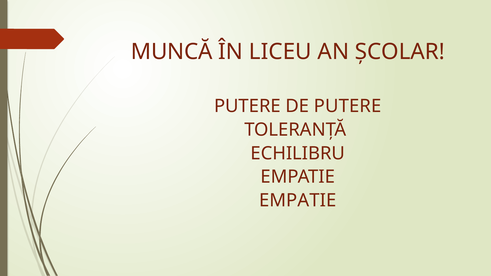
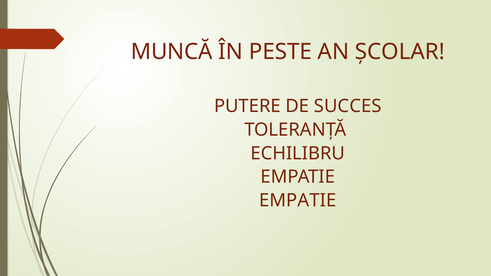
LICEU: LICEU -> PESTE (280, 52)
DE PUTERE: PUTERE -> SUCCES (348, 106)
